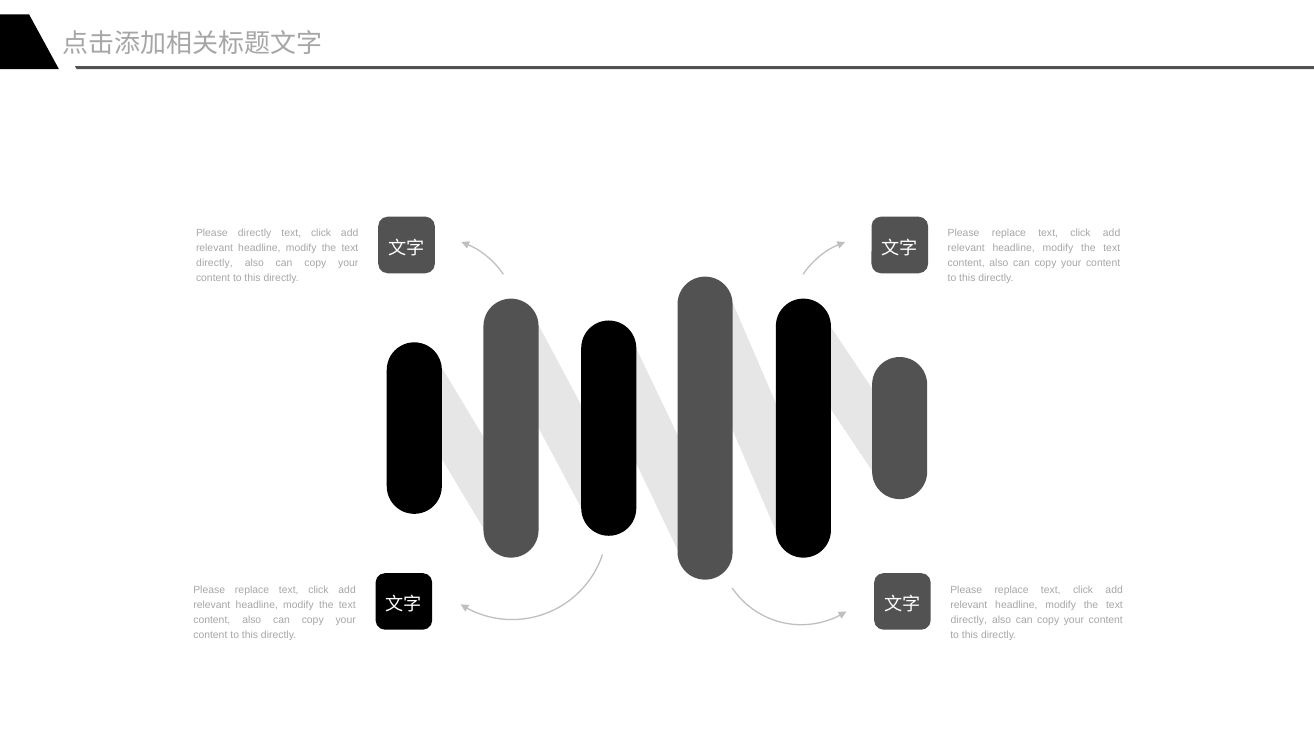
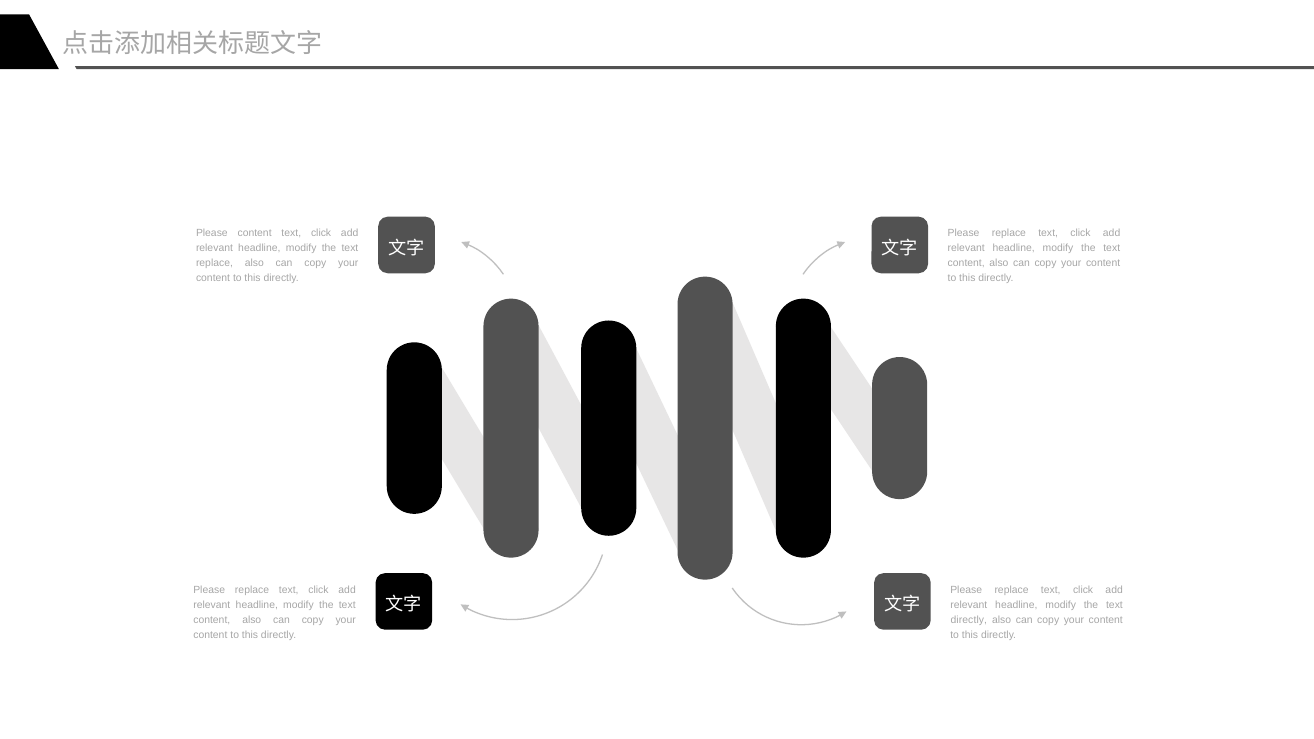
Please directly: directly -> content (255, 233)
directly: directly -> replace (214, 263)
